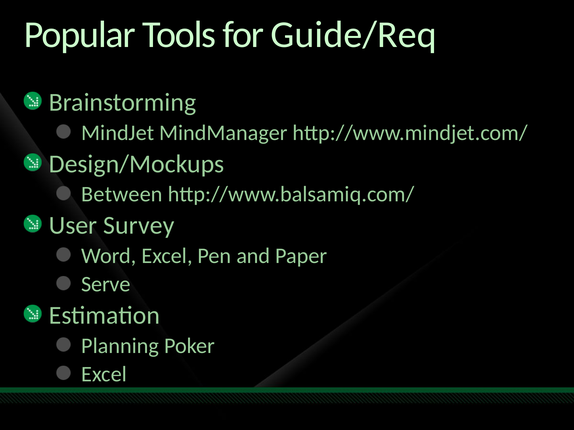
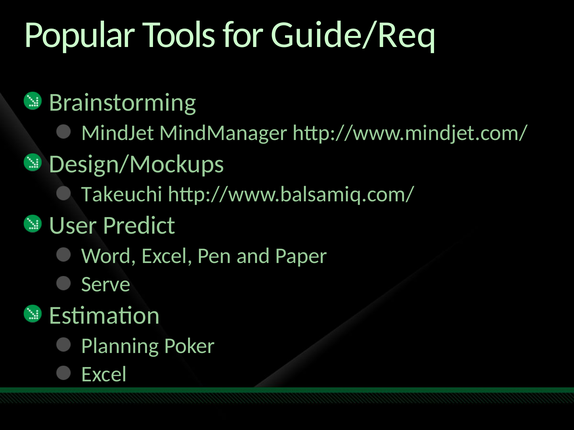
Between: Between -> Takeuchi (122, 194)
Survey: Survey -> Predict (139, 226)
